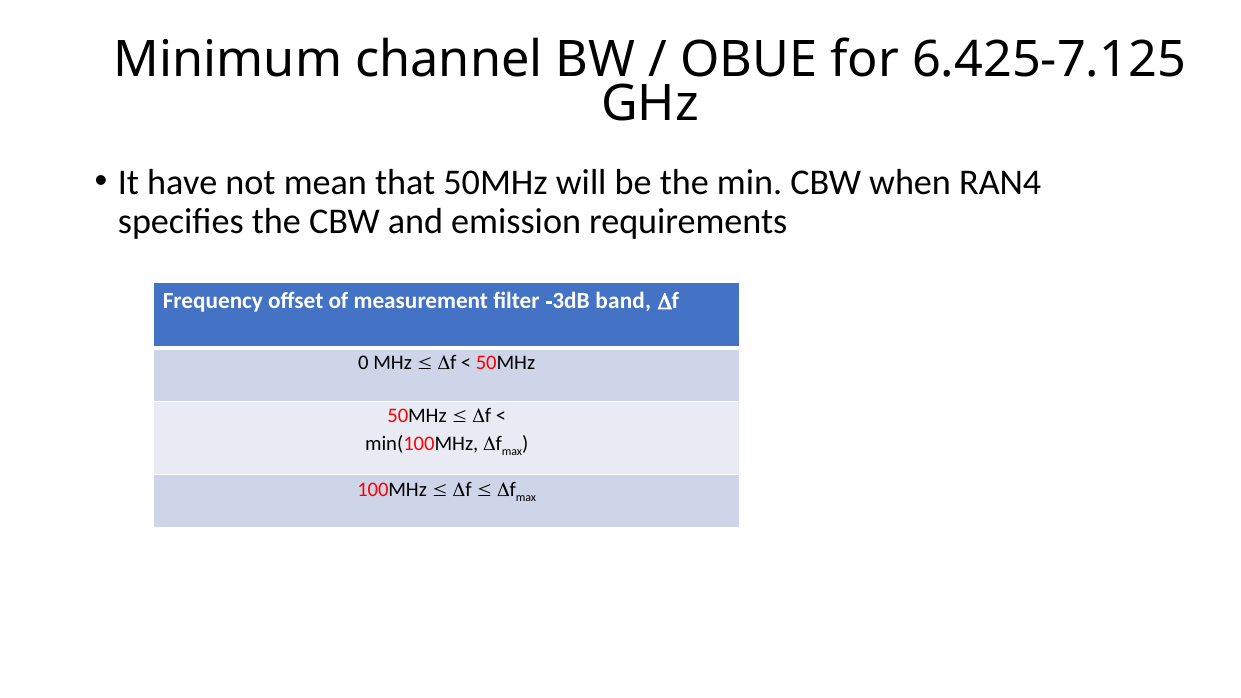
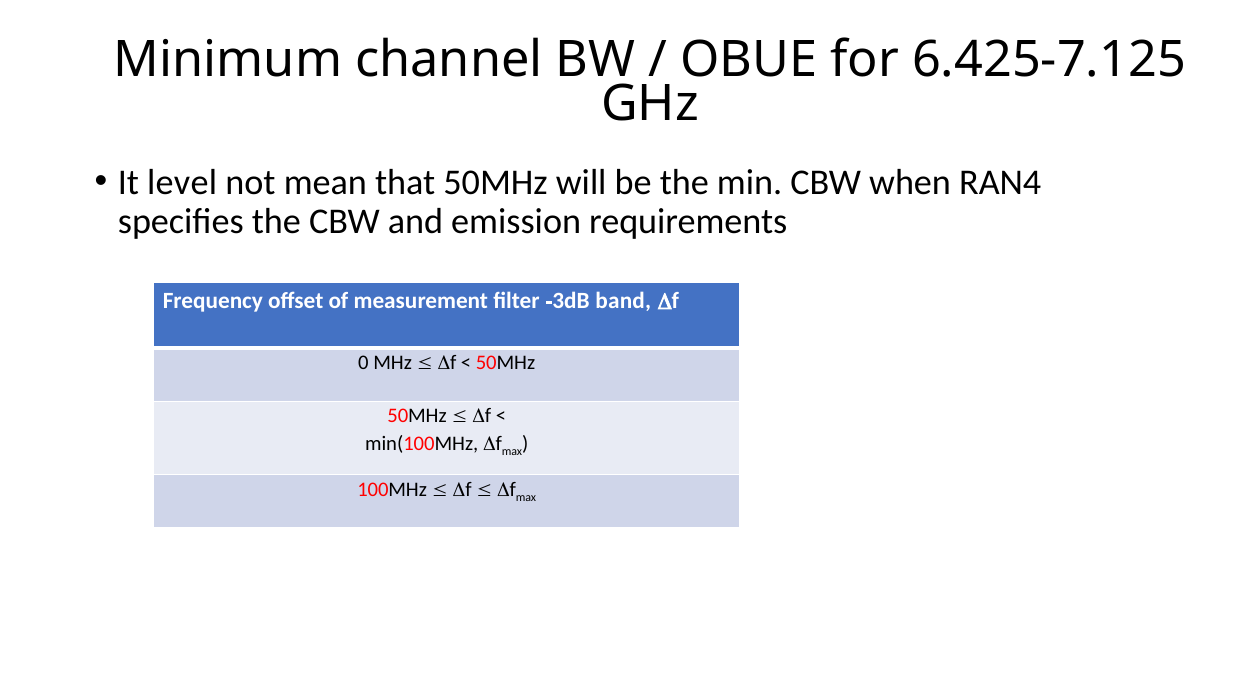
have: have -> level (182, 182)
